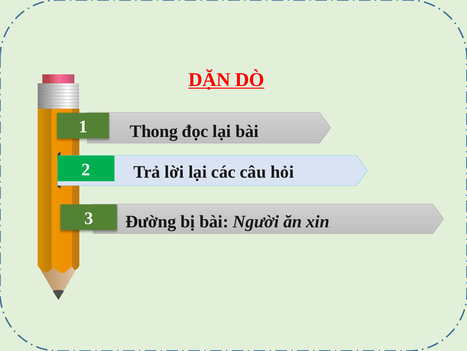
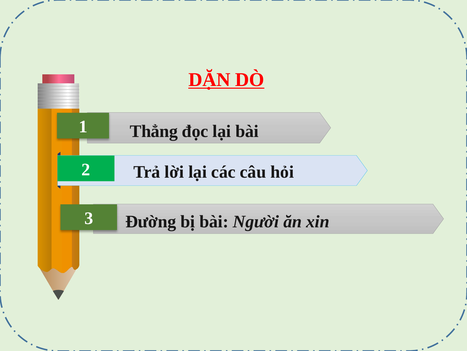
Thong: Thong -> Thẳng (154, 131)
